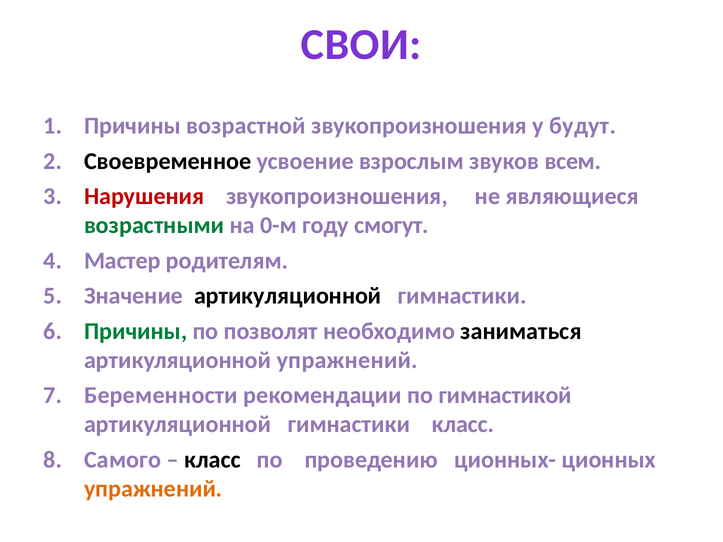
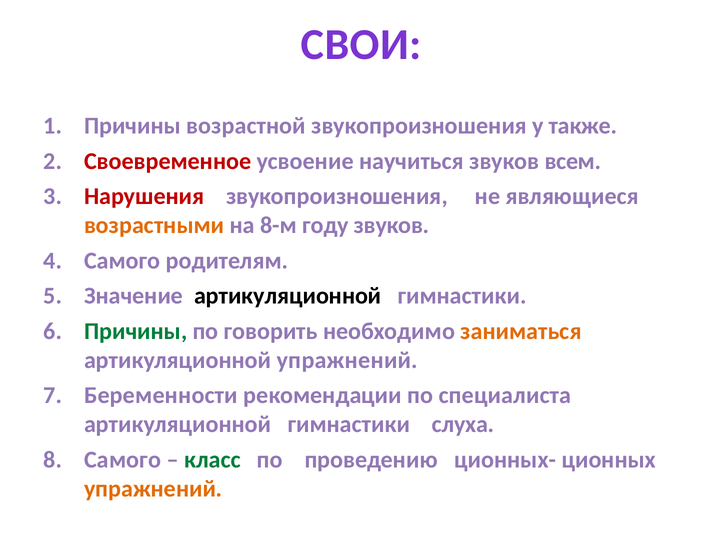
будут: будут -> также (583, 126)
Своевременное colour: black -> red (168, 161)
взрослым: взрослым -> научиться (411, 161)
возрастными colour: green -> orange (154, 225)
0-м: 0-м -> 8-м (279, 225)
году смогут: смогут -> звуков (392, 225)
Мастер: Мастер -> Самого (122, 261)
позволят: позволят -> говорить (271, 331)
заниматься colour: black -> orange (521, 331)
гимнастикой: гимнастикой -> специалиста (505, 396)
гимнастики класс: класс -> слуха (463, 425)
класс colour: black -> green (212, 460)
